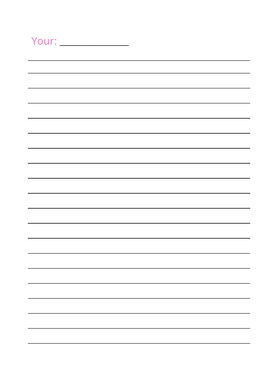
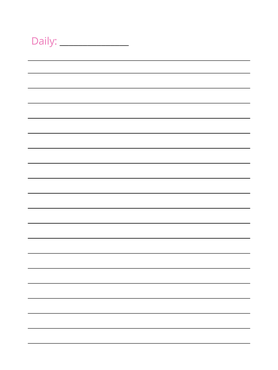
Your: Your -> Daily (44, 41)
